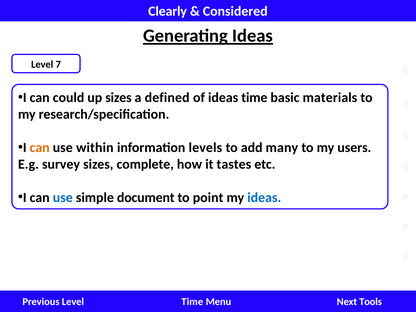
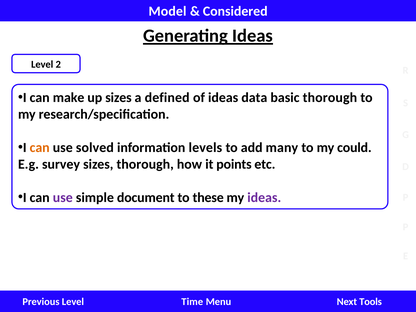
Clearly: Clearly -> Model (167, 11)
7: 7 -> 2 (58, 64)
could: could -> make (69, 98)
ideas time: time -> data (254, 98)
basic materials: materials -> thorough (330, 98)
within: within -> solved (95, 148)
users: users -> could (354, 148)
sizes complete: complete -> thorough (145, 164)
tastes: tastes -> points (234, 164)
use colour: blue -> purple (63, 198)
point: point -> these (208, 198)
ideas colour: blue -> purple (264, 198)
